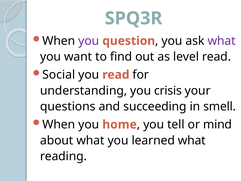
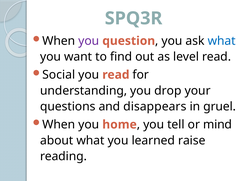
what colour: purple -> blue (222, 41)
crisis: crisis -> drop (168, 91)
succeeding: succeeding -> disappears (155, 106)
smell: smell -> gruel (220, 106)
learned what: what -> raise (192, 140)
